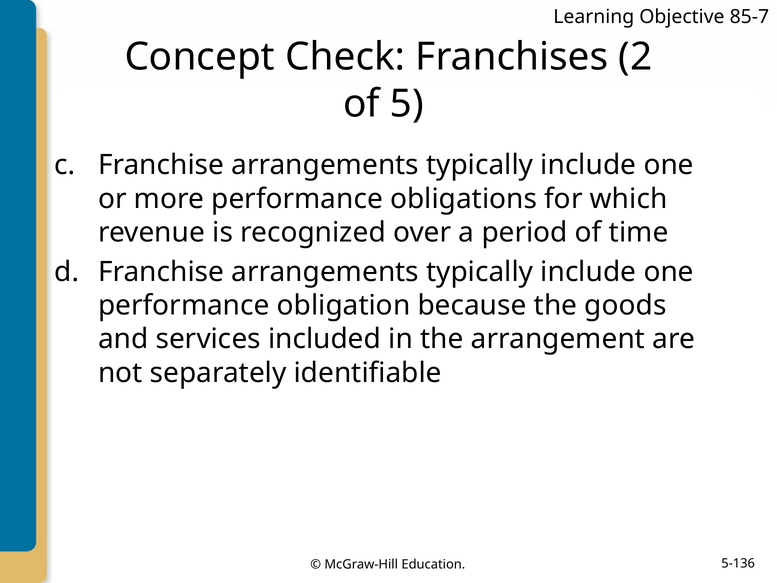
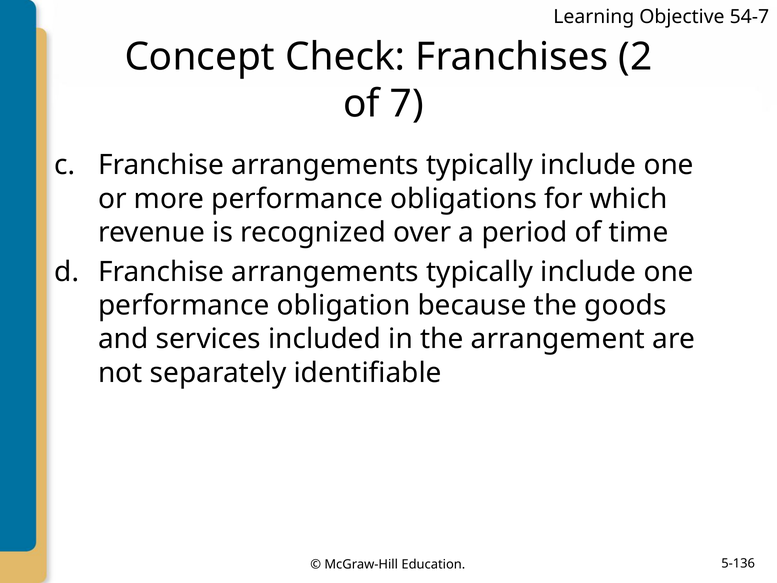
85-7: 85-7 -> 54-7 (749, 17)
5: 5 -> 7 (407, 104)
